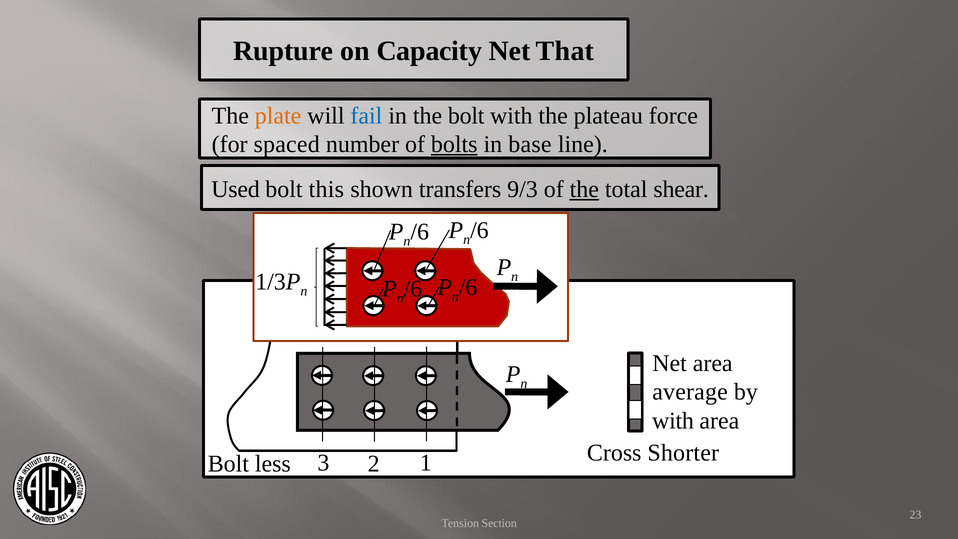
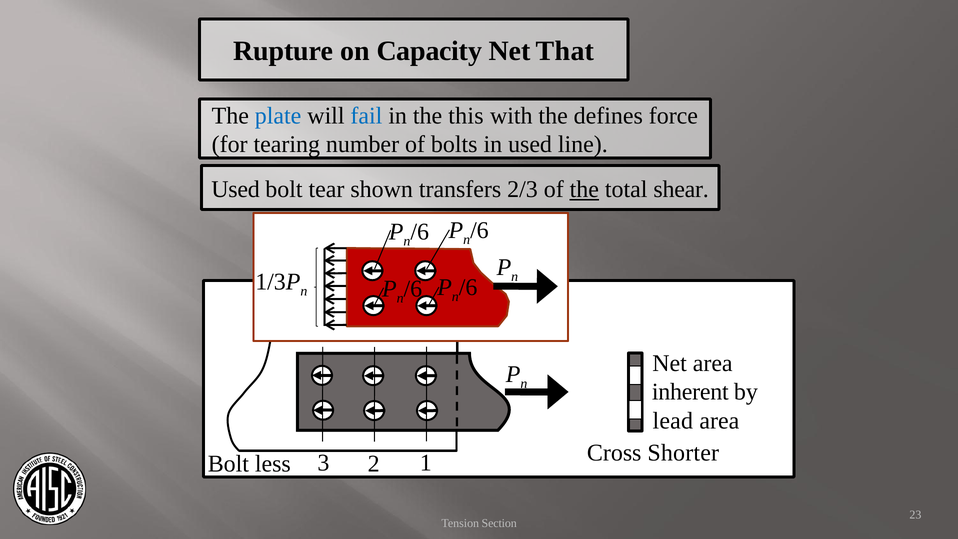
plate colour: orange -> blue (278, 116)
the bolt: bolt -> this (466, 116)
plateau: plateau -> defines (608, 116)
spaced: spaced -> tearing (287, 144)
bolts underline: present -> none (454, 144)
in base: base -> used (530, 144)
this: this -> tear (326, 189)
9/3: 9/3 -> 2/3 (523, 189)
average: average -> inherent (690, 392)
with: with -> lead (673, 421)
